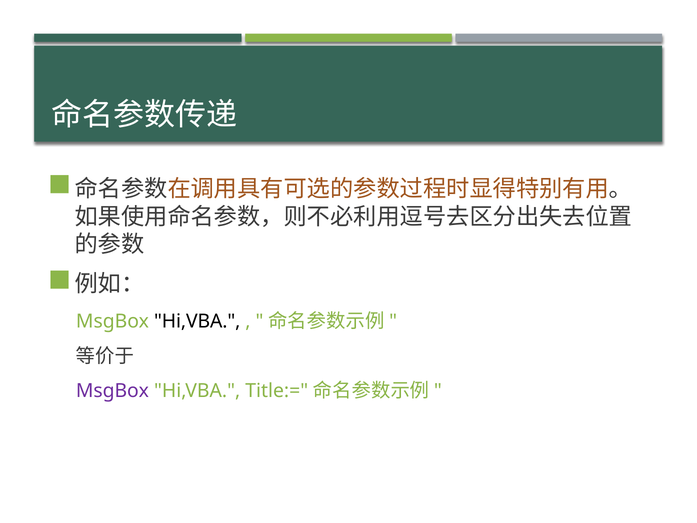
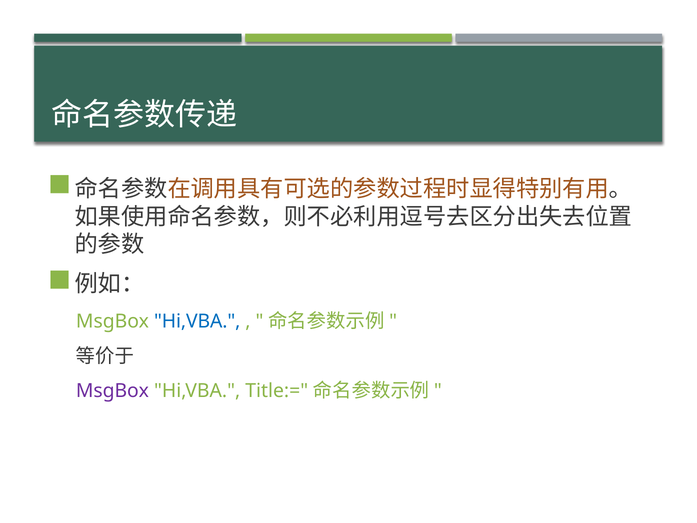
Hi,VBA colour: black -> blue (197, 321)
